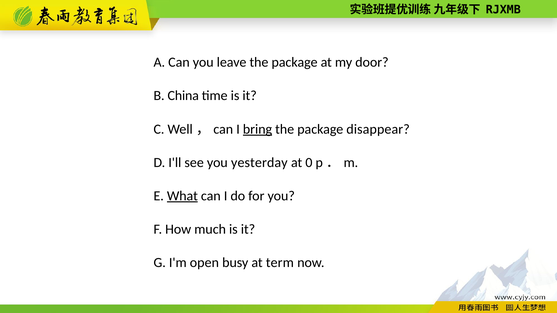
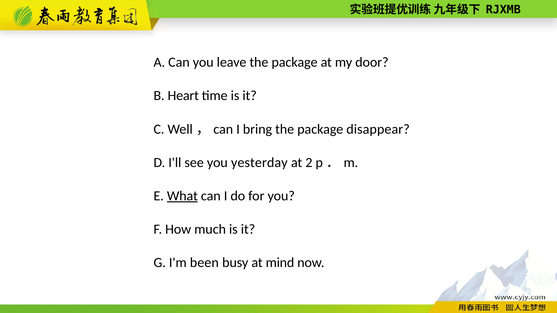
China: China -> Heart (183, 96)
bring underline: present -> none (258, 129)
0: 0 -> 2 (309, 163)
open: open -> been (204, 263)
term: term -> mind (280, 263)
